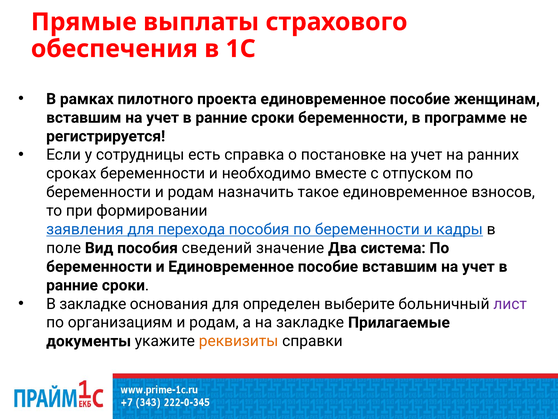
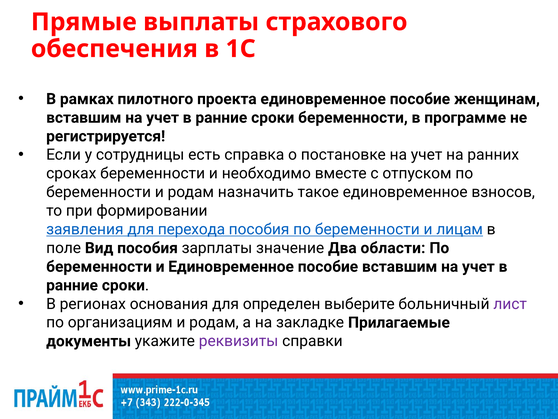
кадры: кадры -> лицам (460, 229)
сведений: сведений -> зарплаты (217, 248)
система: система -> области (393, 248)
В закладке: закладке -> регионах (93, 304)
реквизиты colour: orange -> purple (239, 341)
